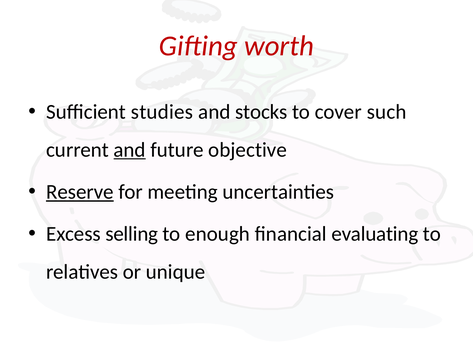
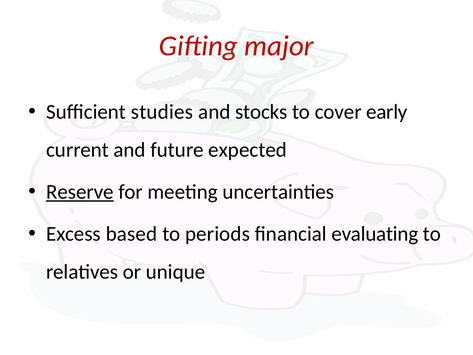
worth: worth -> major (279, 46)
such: such -> early (387, 112)
and underline: present -> none (130, 150)
objective: objective -> expected (248, 150)
selling: selling -> based (132, 234)
enough: enough -> periods (218, 234)
